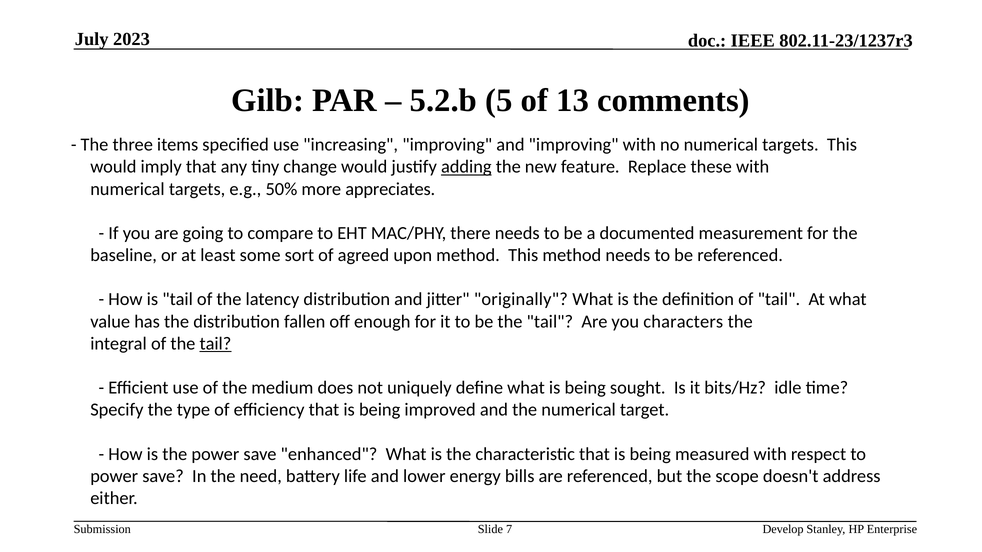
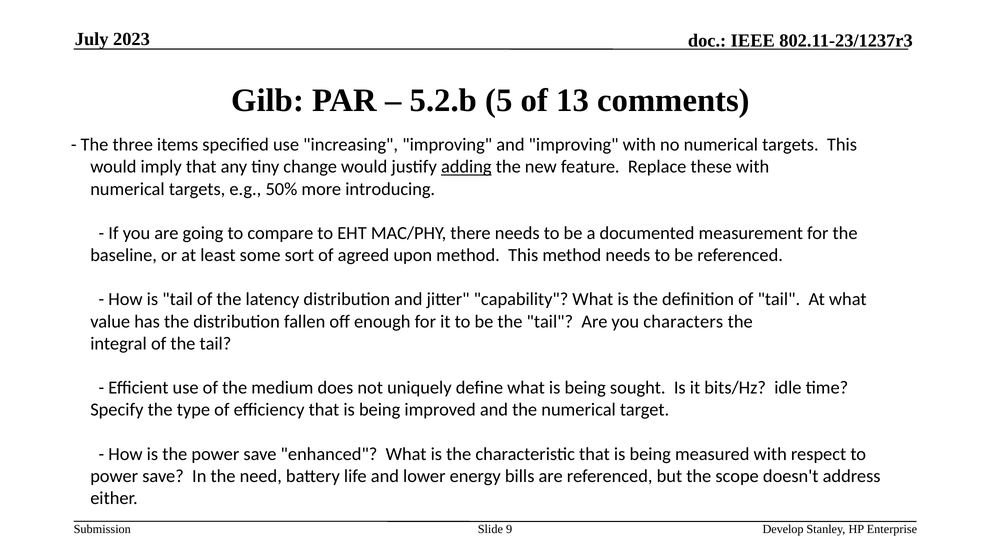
appreciates: appreciates -> introducing (390, 189)
originally: originally -> capability (521, 300)
tail underline: present -> none (215, 344)
7: 7 -> 9 (509, 530)
